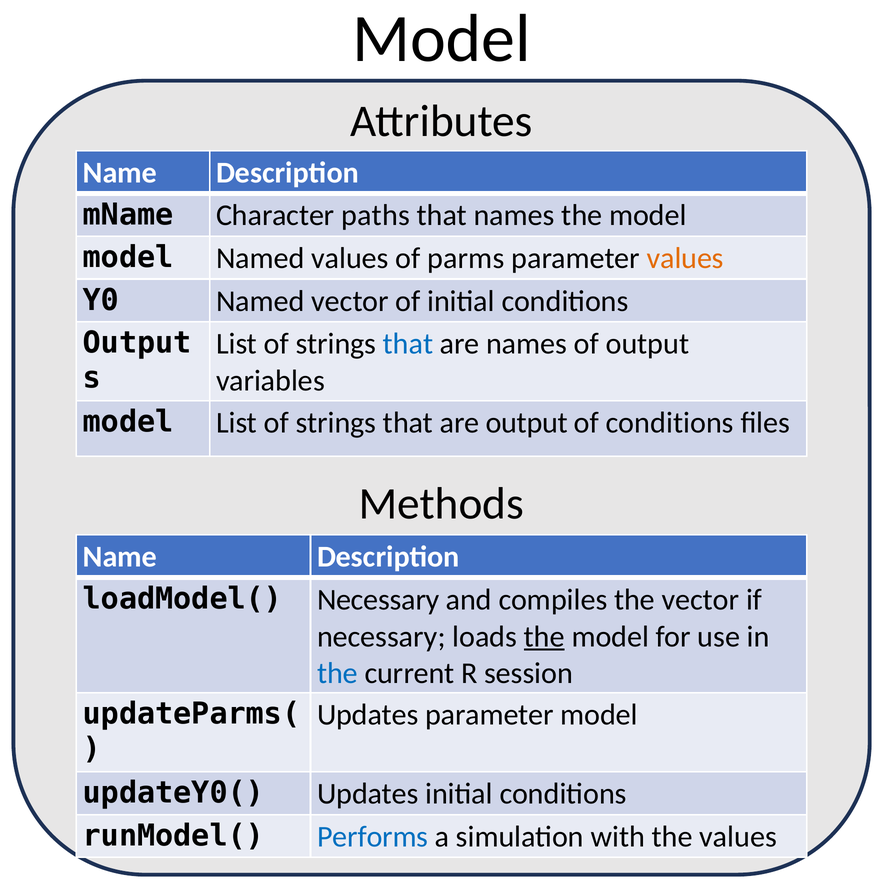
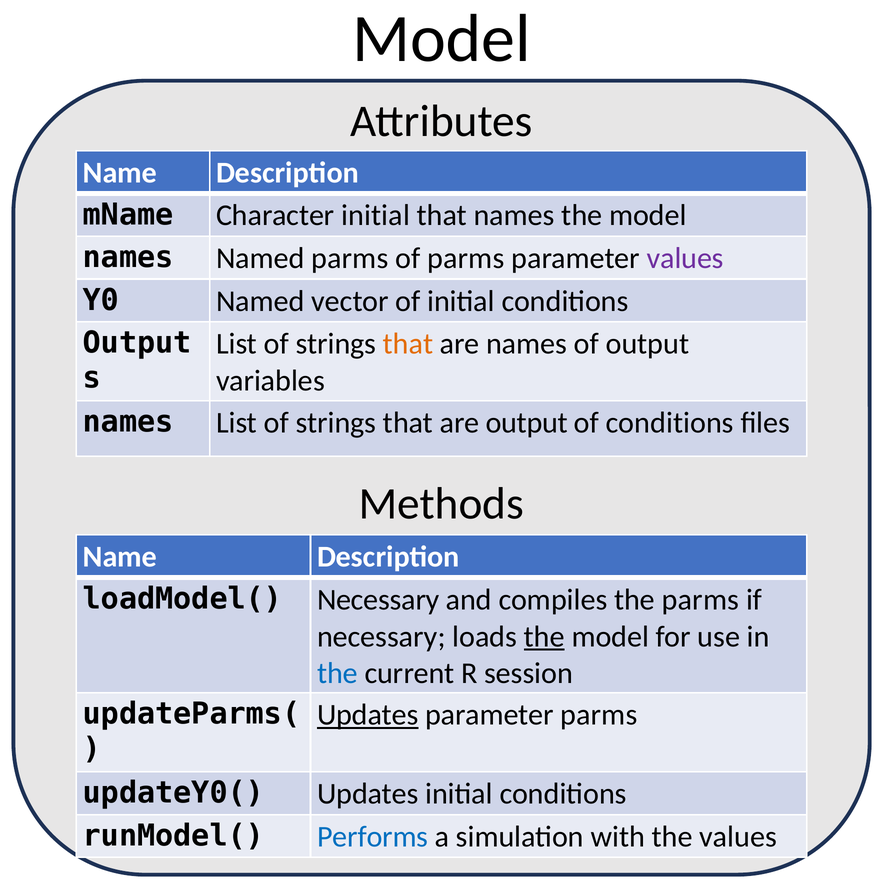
Character paths: paths -> initial (376, 216)
model: model -> names (128, 257)
Named values: values -> parms (350, 258)
values colour: orange -> purple (685, 258)
that colour: blue -> orange (408, 344)
model: model -> names (128, 422)
the vector: vector -> parms (700, 600)
Updates underline: none -> present (368, 715)
parameter model: model -> parms (599, 715)
